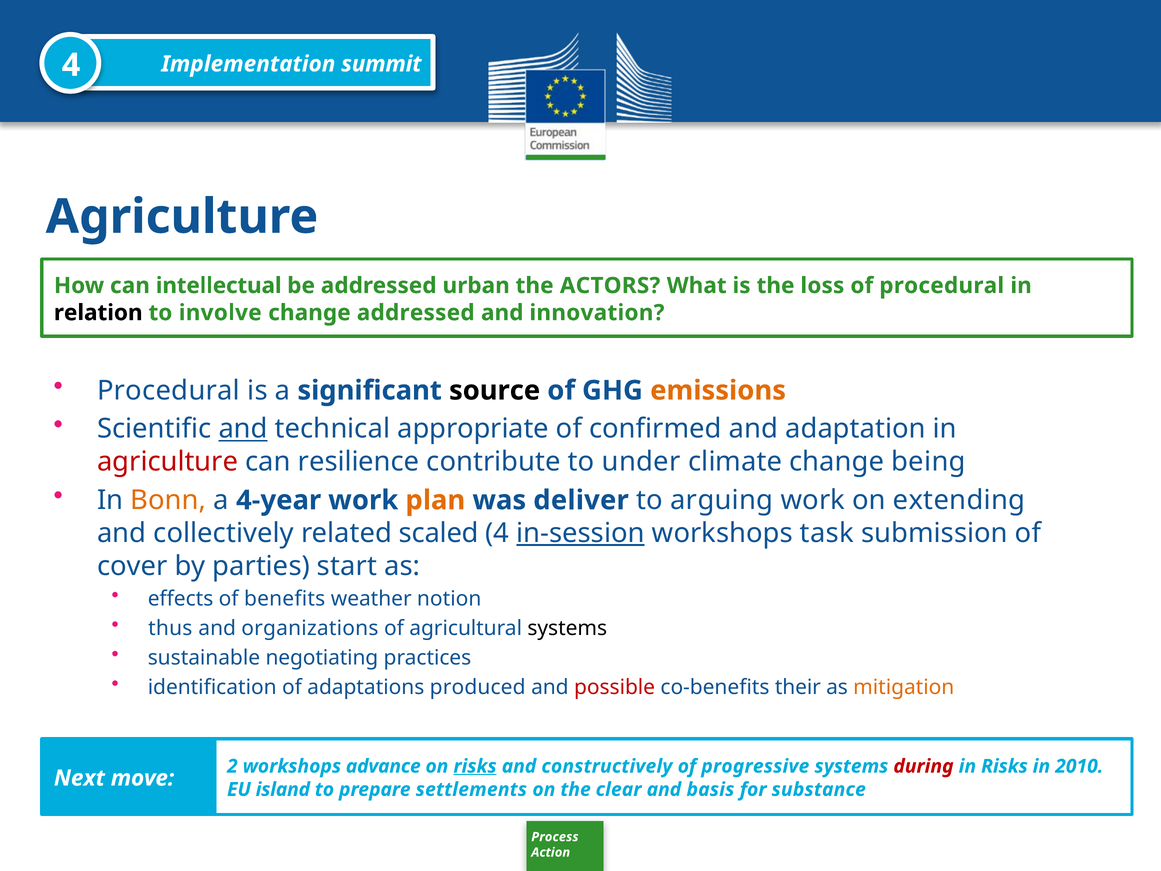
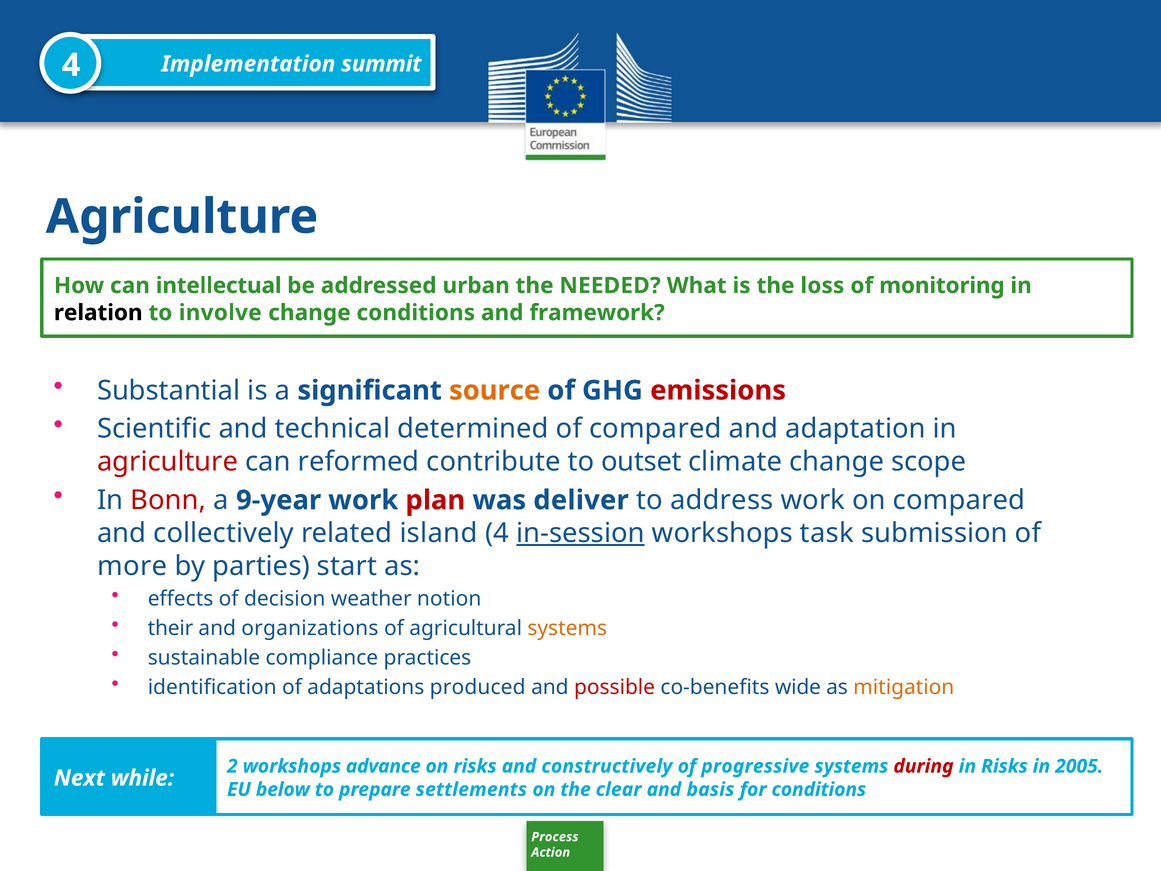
ACTORS: ACTORS -> NEEDED (610, 286)
of procedural: procedural -> monitoring (942, 286)
change addressed: addressed -> conditions (416, 313)
innovation: innovation -> framework (597, 313)
Procedural: Procedural -> Substantial (169, 390)
source colour: black -> orange (495, 390)
emissions colour: orange -> red (718, 390)
and underline: present -> none (243, 429)
appropriate: appropriate -> determined (473, 429)
of confirmed: confirmed -> compared (655, 429)
resilience: resilience -> reformed (359, 462)
under: under -> outset (641, 462)
being: being -> scope (929, 462)
Bonn colour: orange -> red (168, 500)
4-year: 4-year -> 9-year (279, 500)
plan colour: orange -> red (435, 500)
arguing: arguing -> address (722, 500)
on extending: extending -> compared (959, 500)
scaled: scaled -> island (439, 533)
cover: cover -> more (132, 566)
benefits: benefits -> decision (285, 599)
thus: thus -> their (170, 628)
systems colour: black -> orange (567, 628)
negotiating: negotiating -> compliance (322, 657)
their: their -> wide (798, 687)
risks underline: present -> none (475, 766)
2010: 2010 -> 2005 (1079, 766)
move: move -> while (142, 778)
island: island -> below (283, 789)
for substance: substance -> conditions (819, 789)
